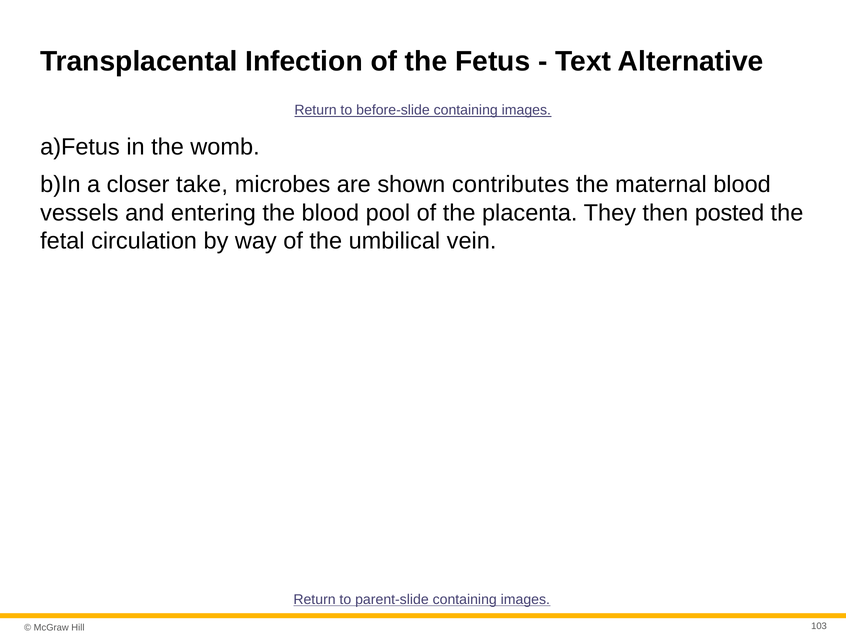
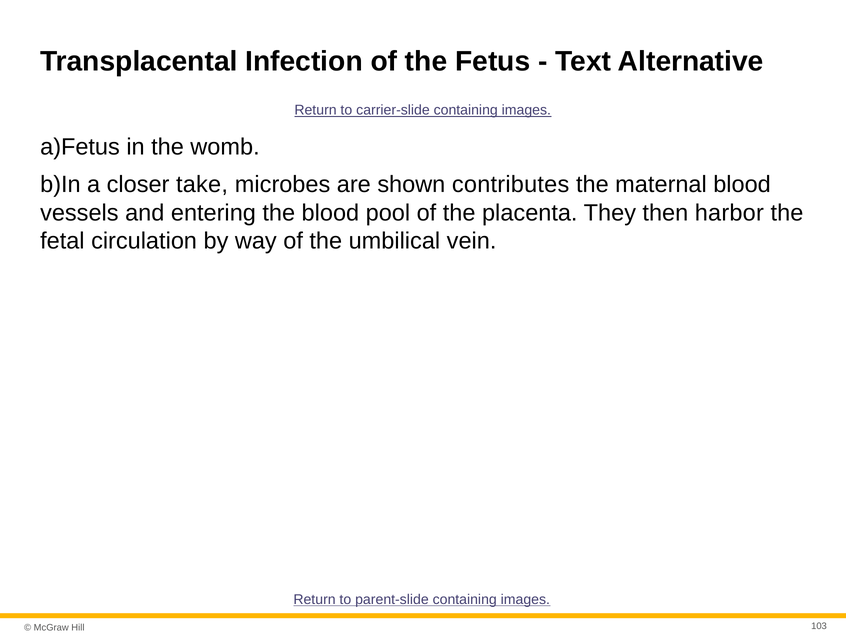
before-slide: before-slide -> carrier-slide (393, 110)
posted: posted -> harbor (729, 213)
